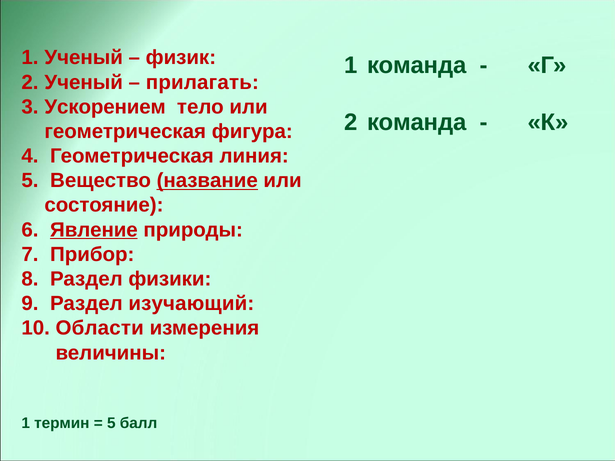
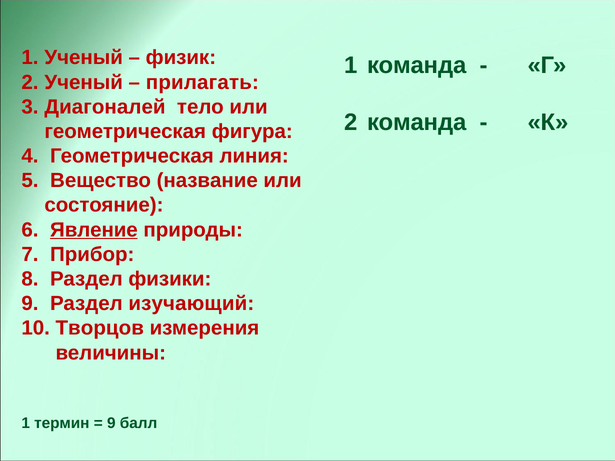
Ускорением: Ускорением -> Диагоналей (105, 107)
название underline: present -> none (207, 181)
Области: Области -> Творцов (100, 328)
5: 5 -> 9 (111, 423)
